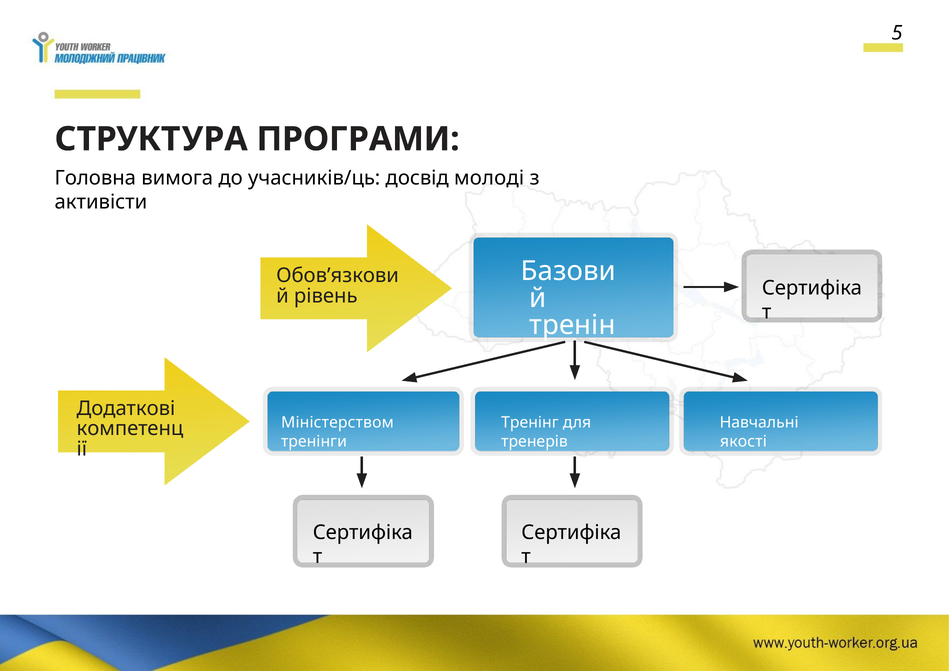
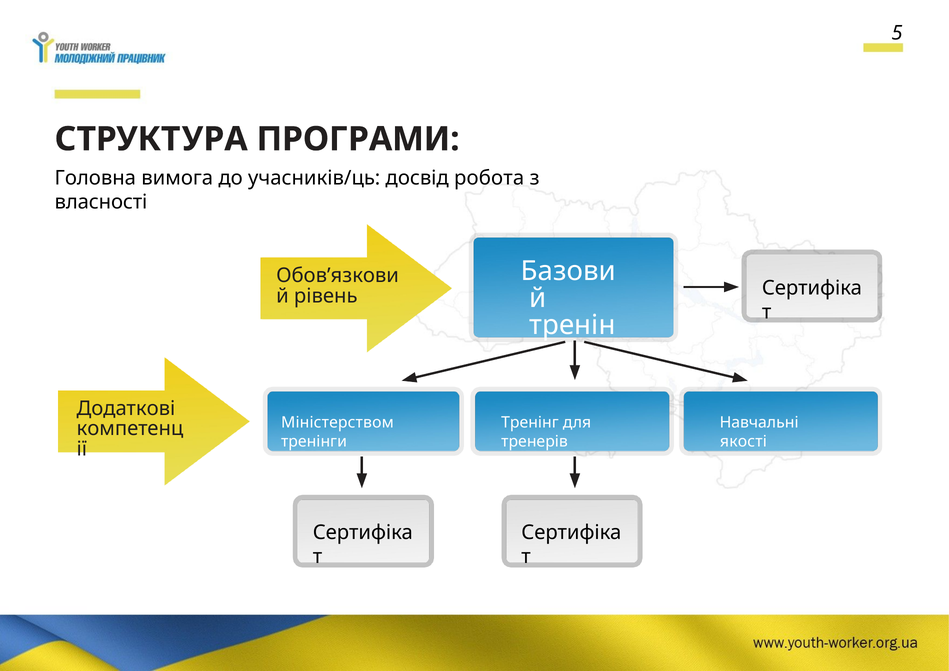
молоді: молоді -> робота (489, 178)
активісти: активісти -> власності (101, 202)
